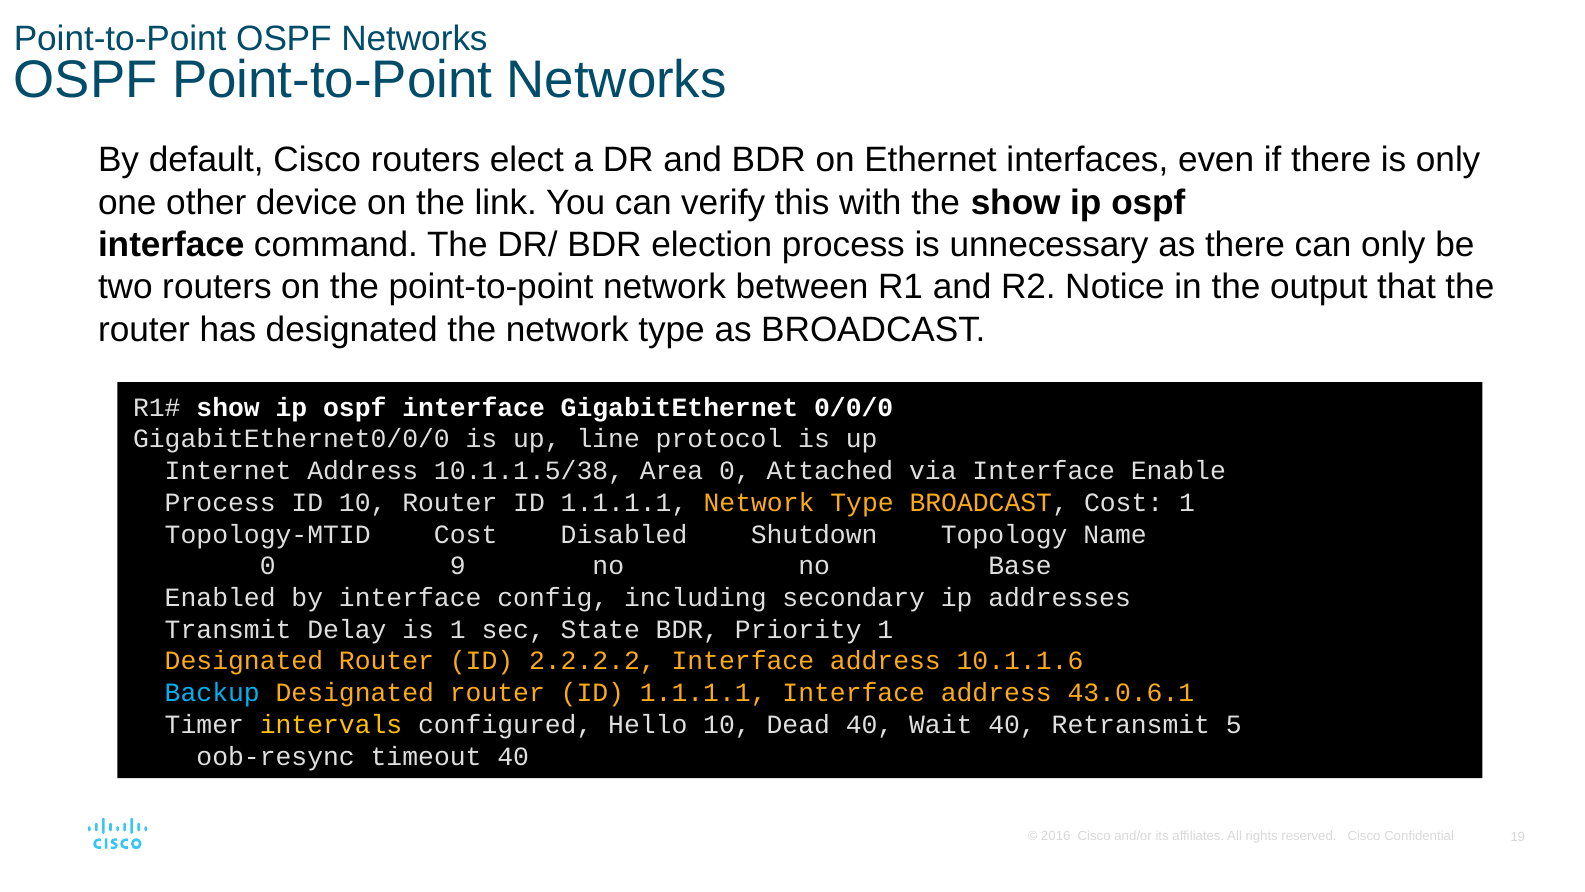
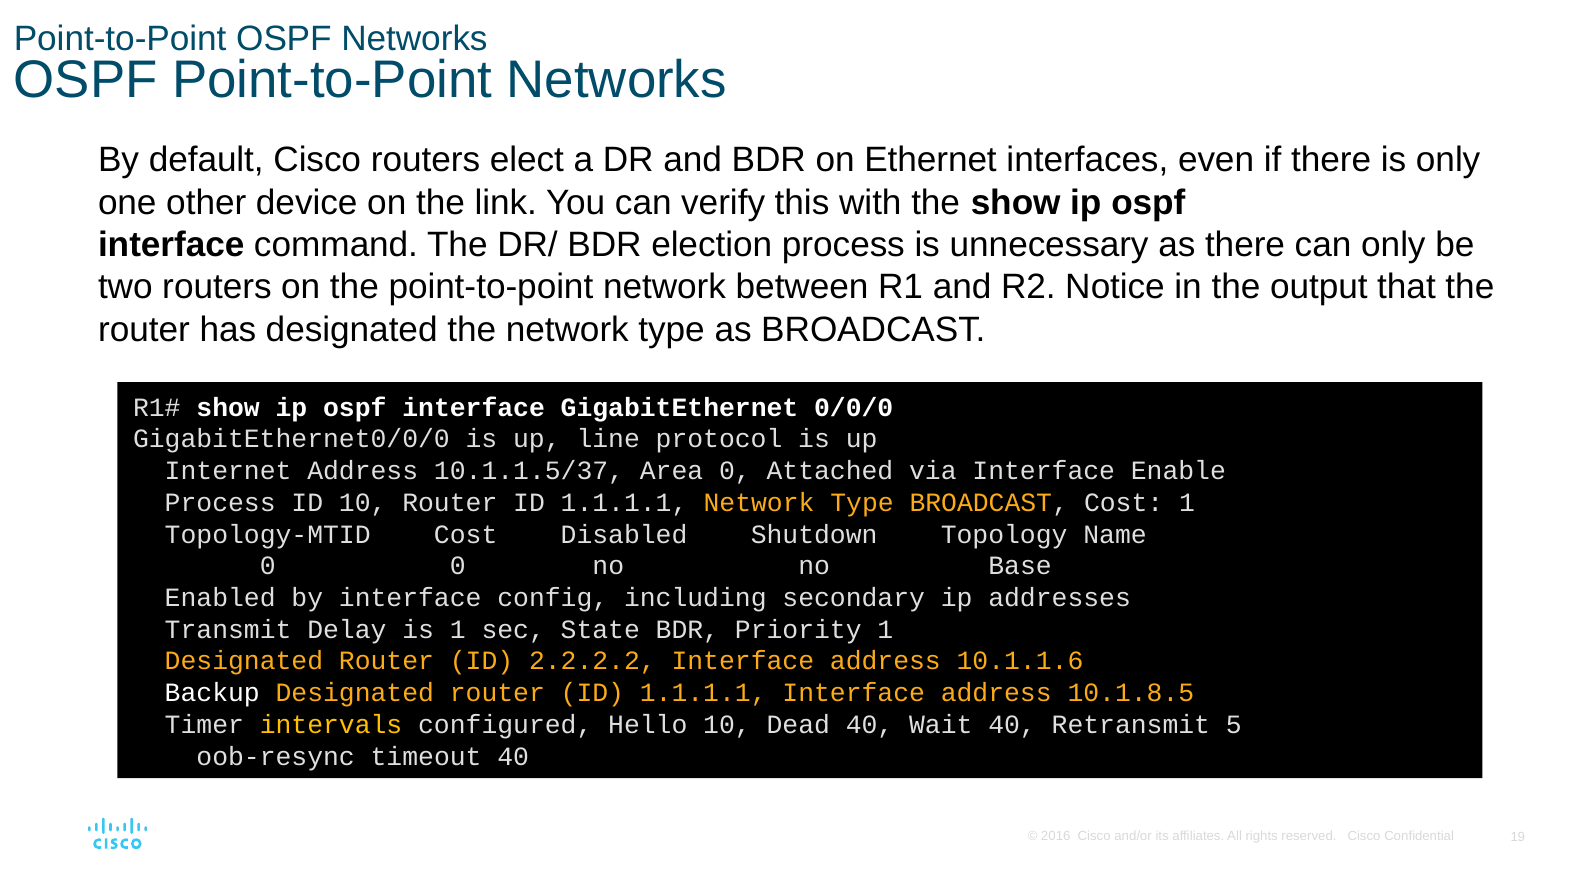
10.1.1.5/38: 10.1.1.5/38 -> 10.1.1.5/37 (529, 471)
0 9: 9 -> 0 (458, 566)
Backup colour: light blue -> white (212, 693)
43.0.6.1: 43.0.6.1 -> 10.1.8.5 (1131, 693)
